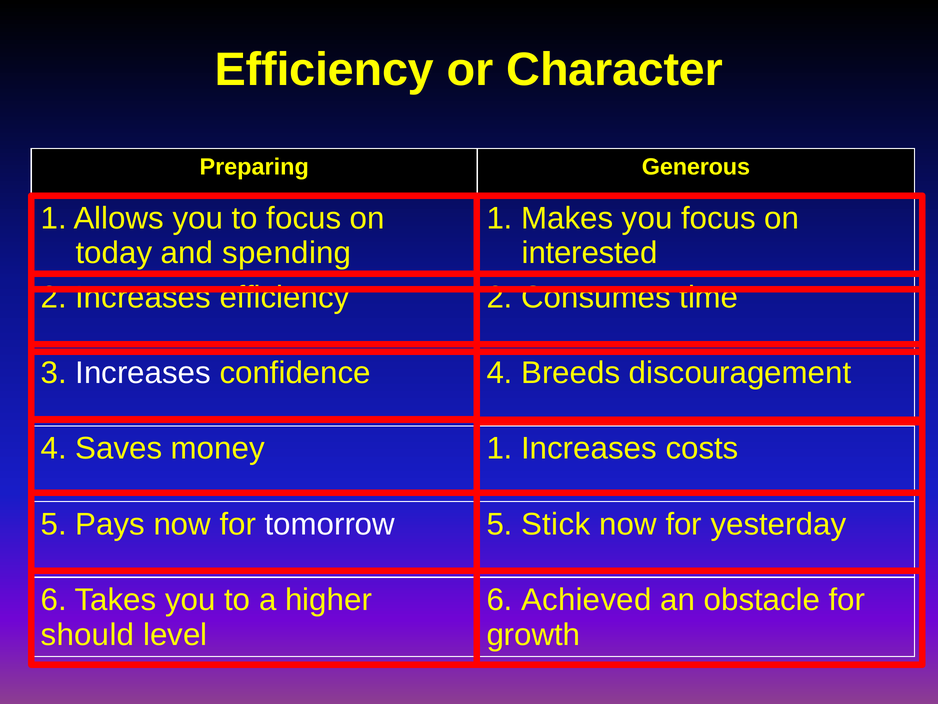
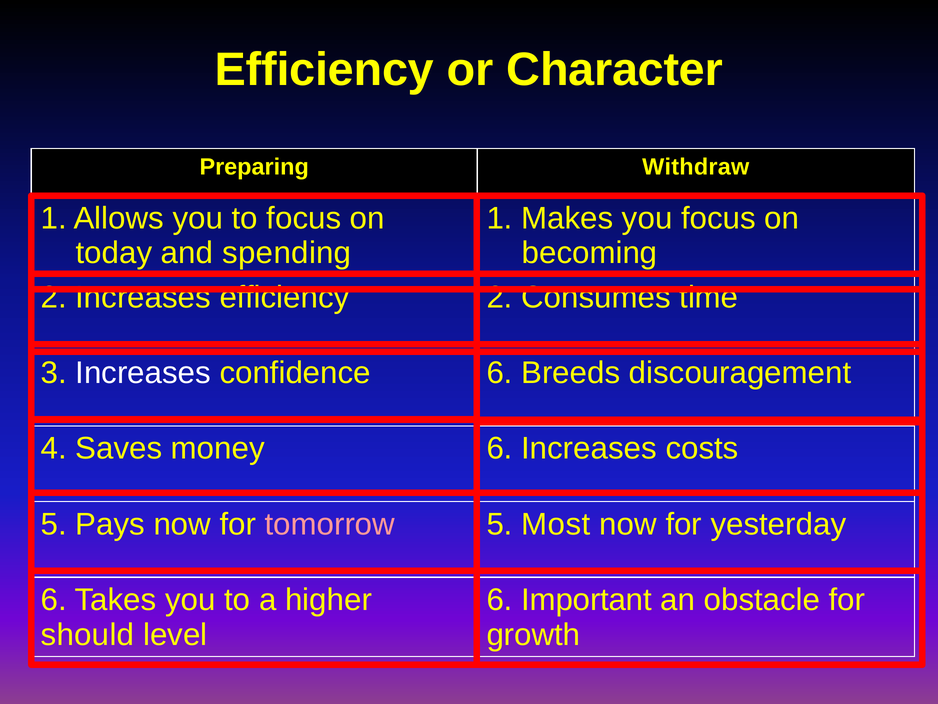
Generous: Generous -> Withdraw (696, 167)
interested: interested -> becoming (590, 253)
confidence 4: 4 -> 6 (500, 373)
money 1: 1 -> 6 (500, 448)
tomorrow colour: white -> pink (330, 524)
Stick: Stick -> Most (556, 524)
Achieved: Achieved -> Important (587, 599)
